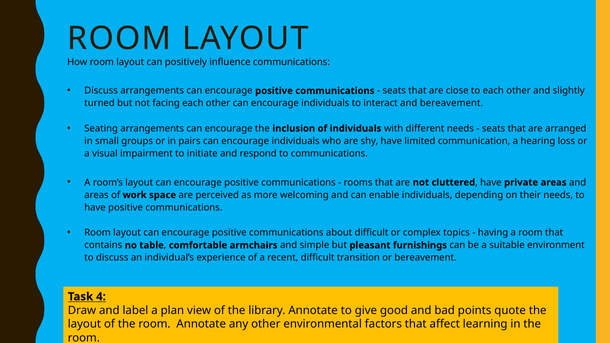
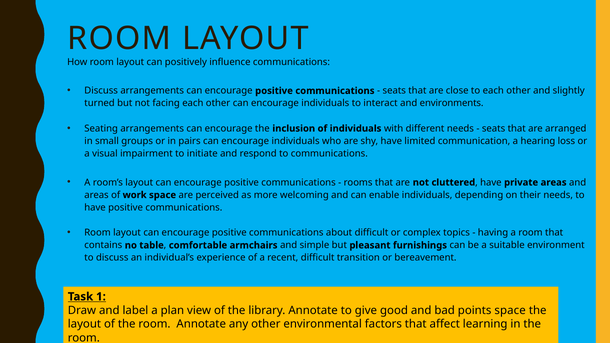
and bereavement: bereavement -> environments (452, 103)
4: 4 -> 1 (101, 297)
points quote: quote -> space (510, 310)
